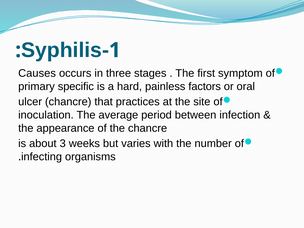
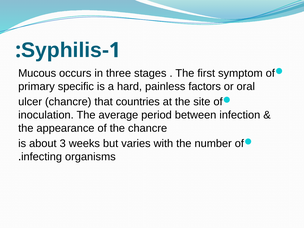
Causes: Causes -> Mucous (37, 73)
practices: practices -> countries (138, 102)
